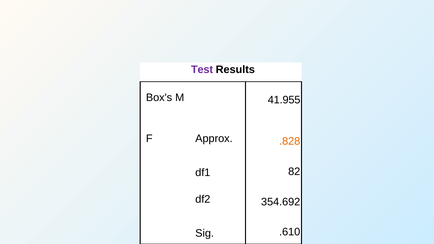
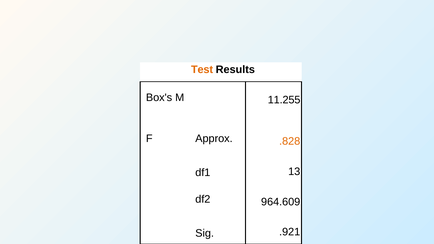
Test colour: purple -> orange (202, 70)
41.955: 41.955 -> 11.255 (284, 100)
82: 82 -> 13 (294, 172)
354.692: 354.692 -> 964.609 (281, 202)
.610: .610 -> .921 (290, 232)
